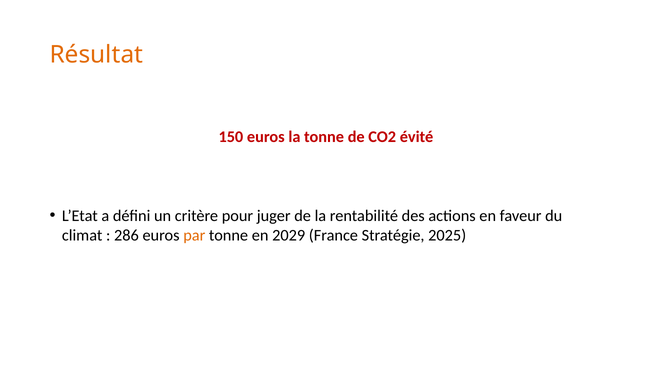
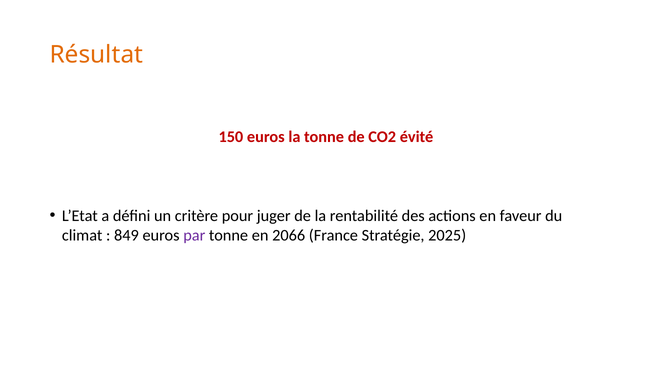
286: 286 -> 849 (126, 236)
par colour: orange -> purple (194, 236)
2029: 2029 -> 2066 (289, 236)
